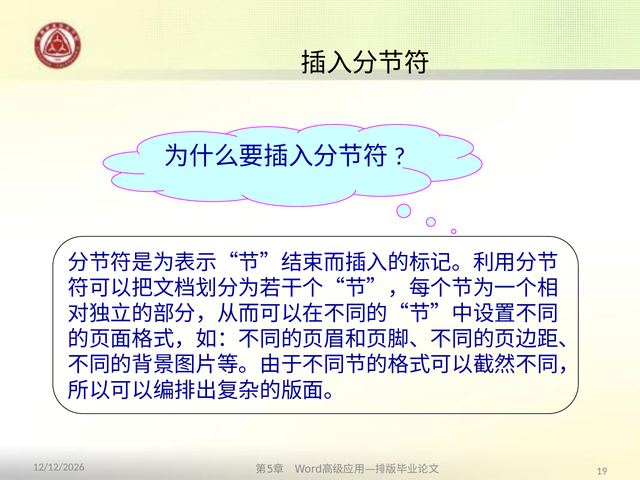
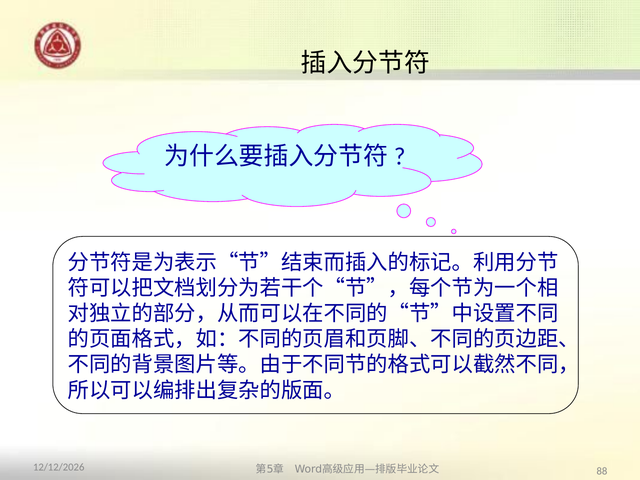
19: 19 -> 88 (602, 471)
